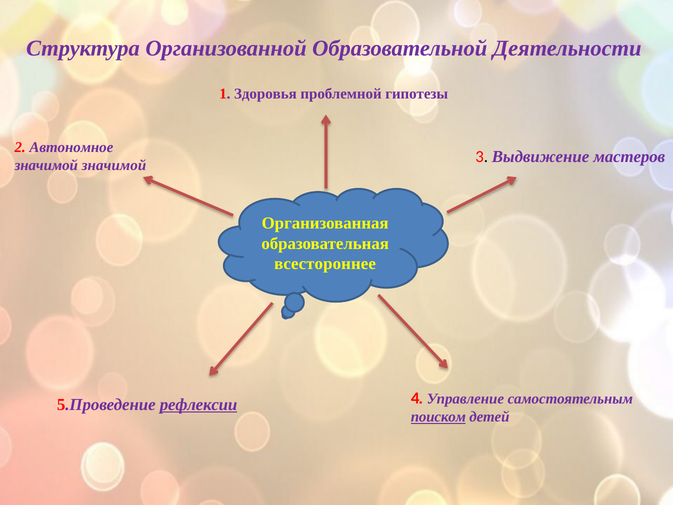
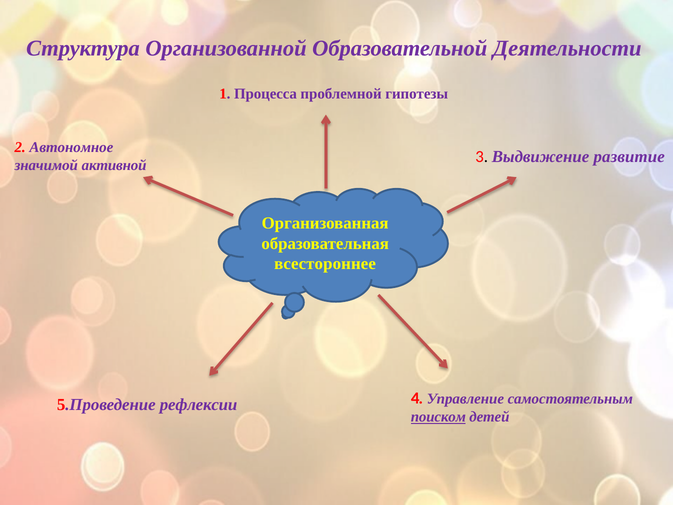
Здоровья: Здоровья -> Процесса (265, 94)
значимой значимой: значимой -> активной (114, 165)
мастеров: мастеров -> развитие (629, 157)
рефлексии underline: present -> none (199, 405)
